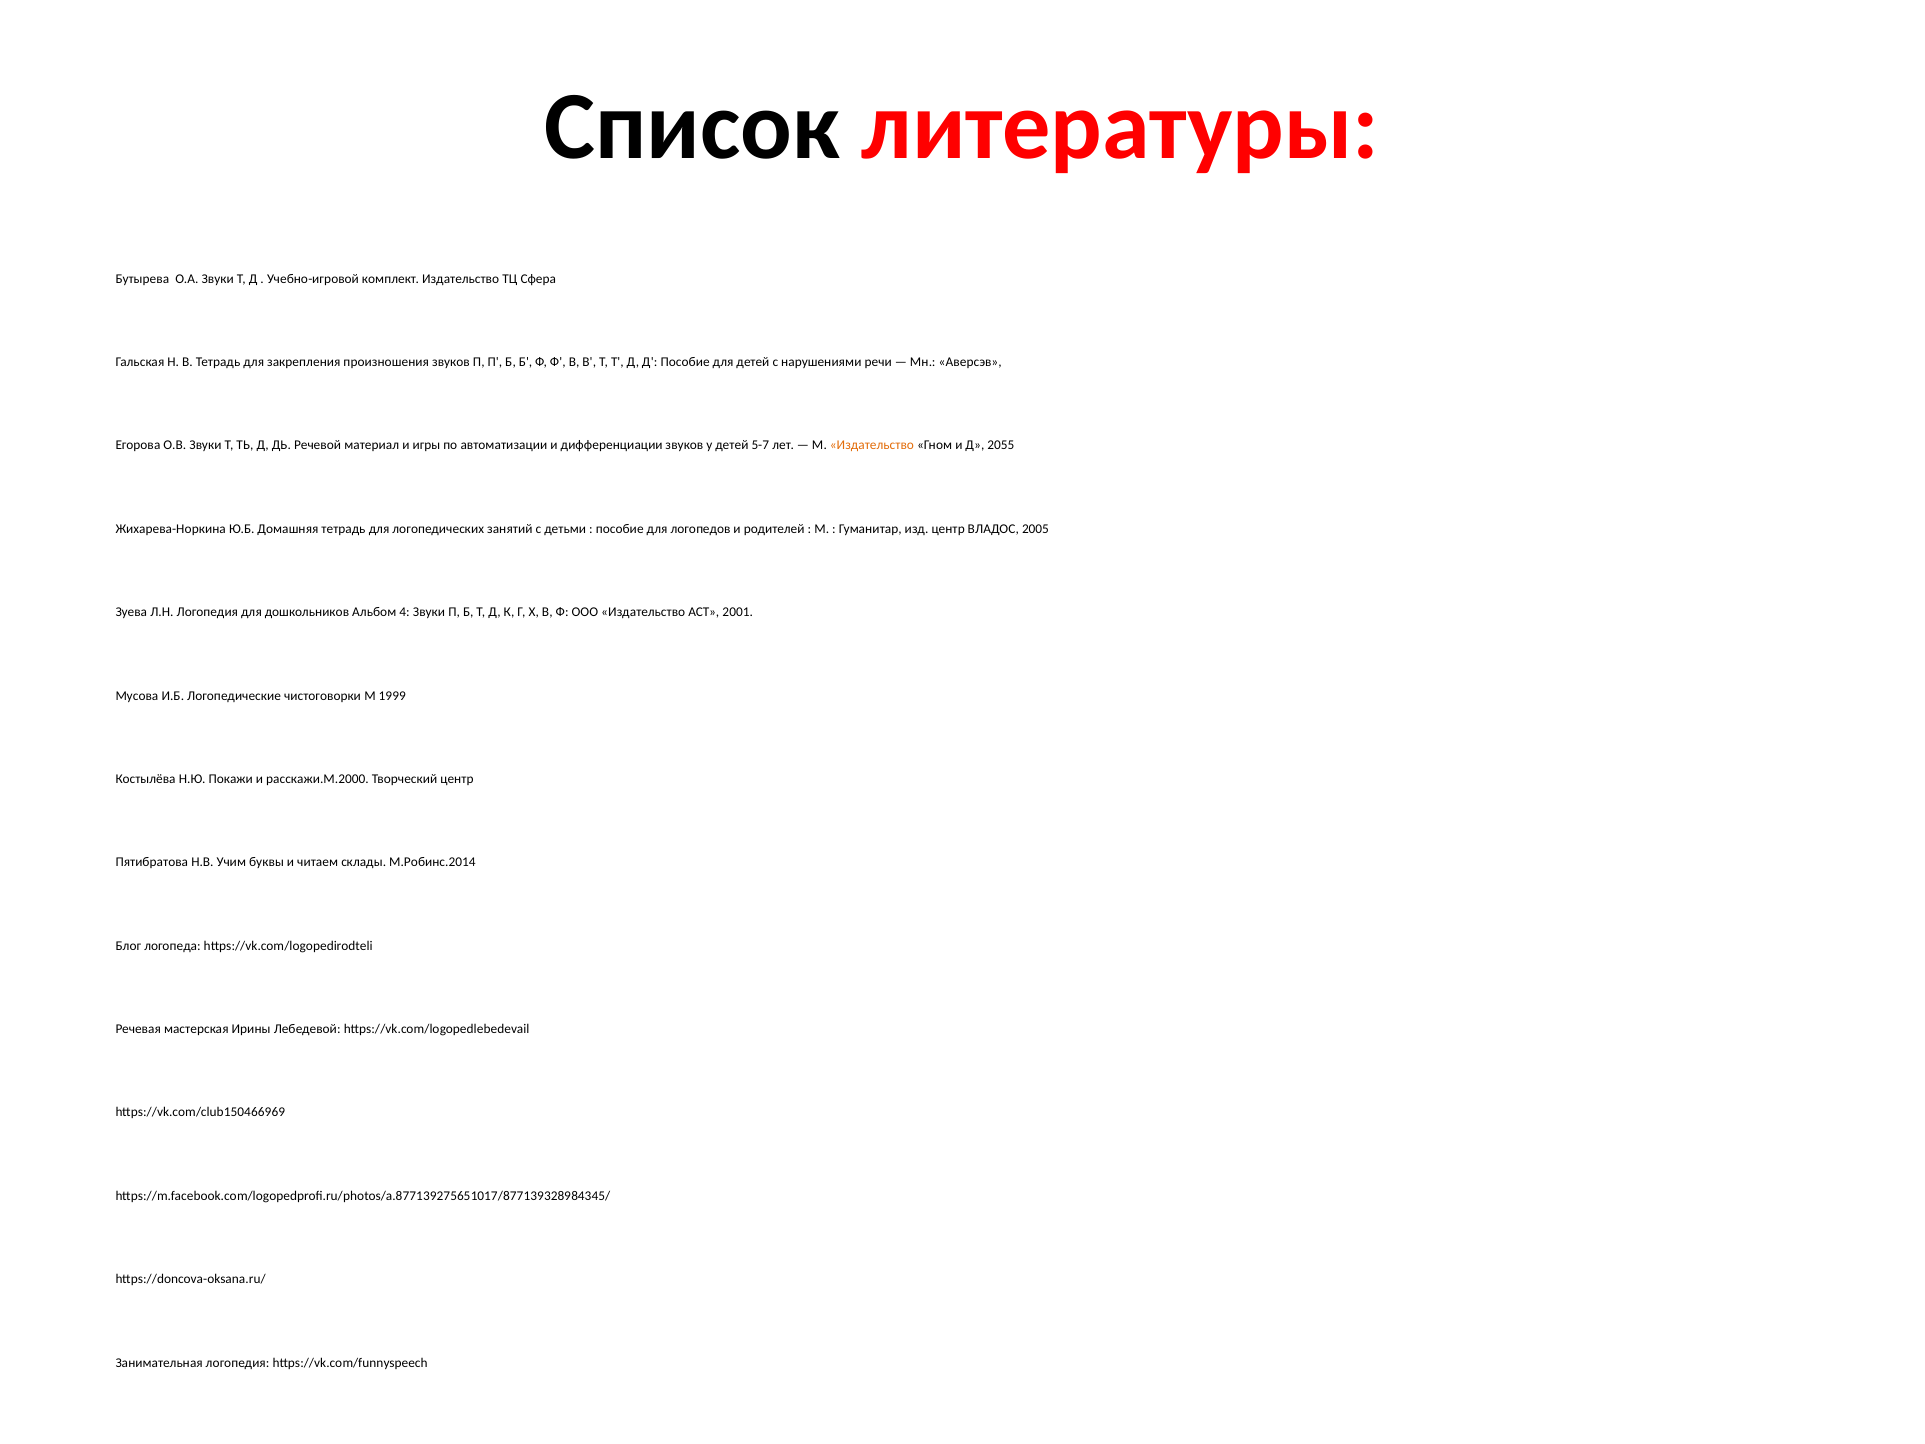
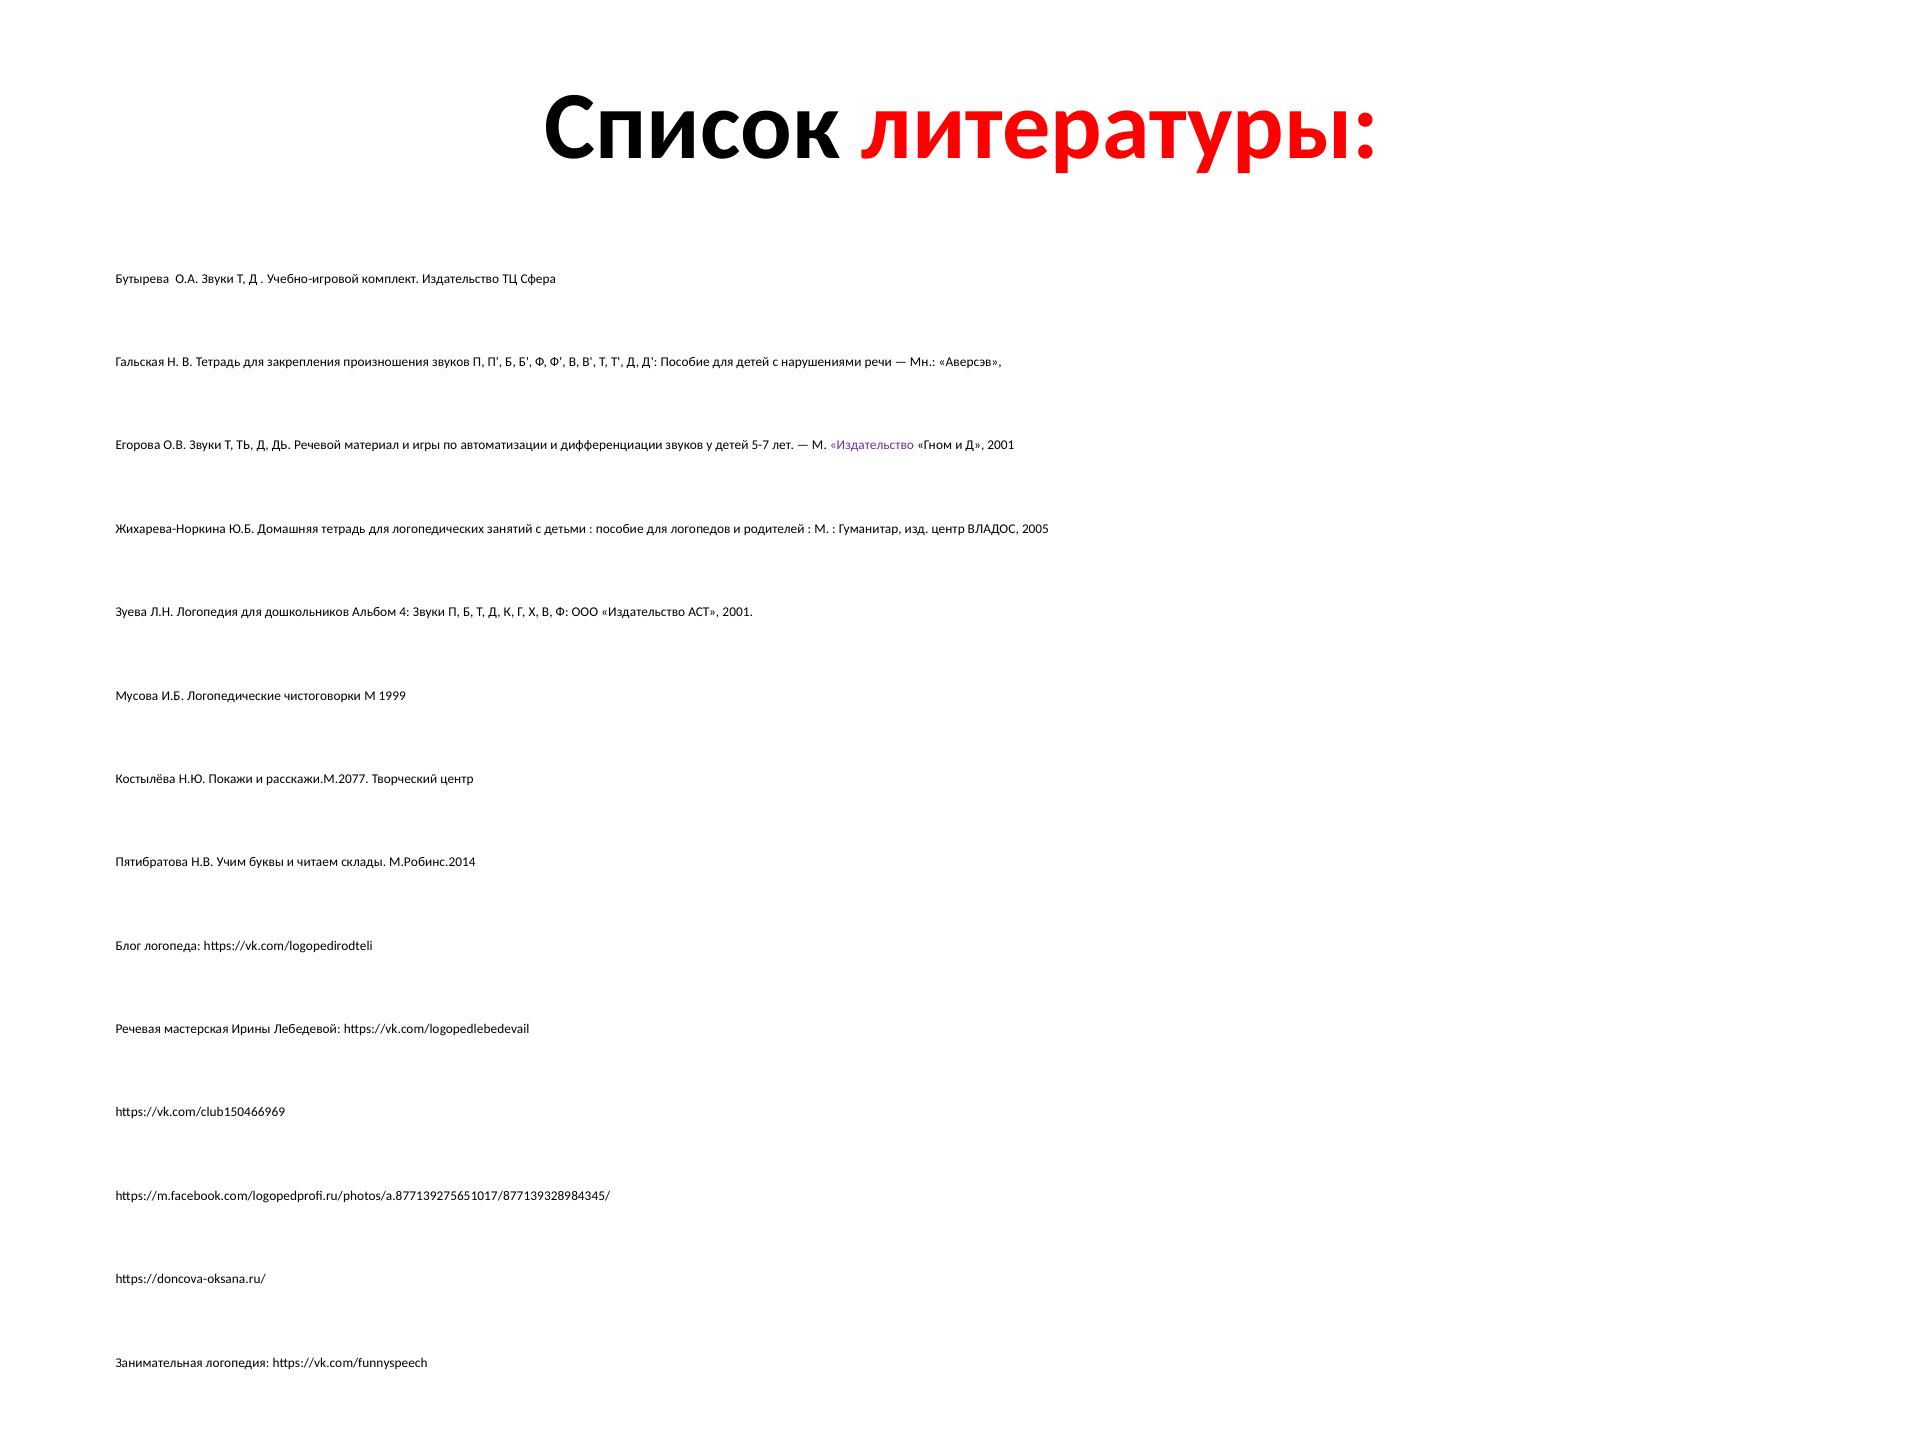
Издательство colour: orange -> purple (872, 445)
Д 2055: 2055 -> 2001 (1001, 445)
расскажи.М.2000: расскажи.М.2000 -> расскажи.М.2077 (317, 779)
